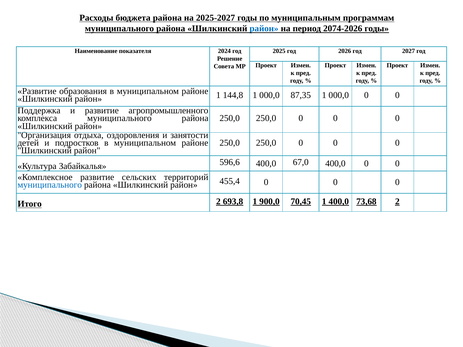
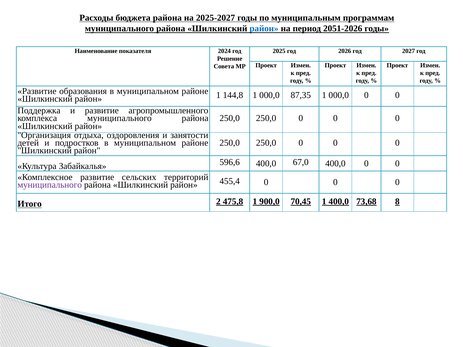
2074-2026: 2074-2026 -> 2051-2026 (343, 29)
муниципального colour: blue -> purple (50, 185)
693,8: 693,8 -> 475,8 (233, 202)
73,68 2: 2 -> 8 (397, 202)
